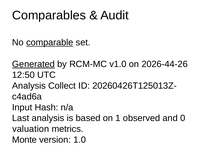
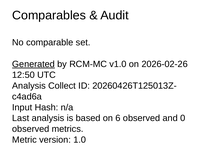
comparable underline: present -> none (50, 43)
2026-44-26: 2026-44-26 -> 2026-02-26 (165, 64)
1: 1 -> 6 (118, 118)
valuation: valuation -> observed (31, 129)
Monte: Monte -> Metric (24, 140)
